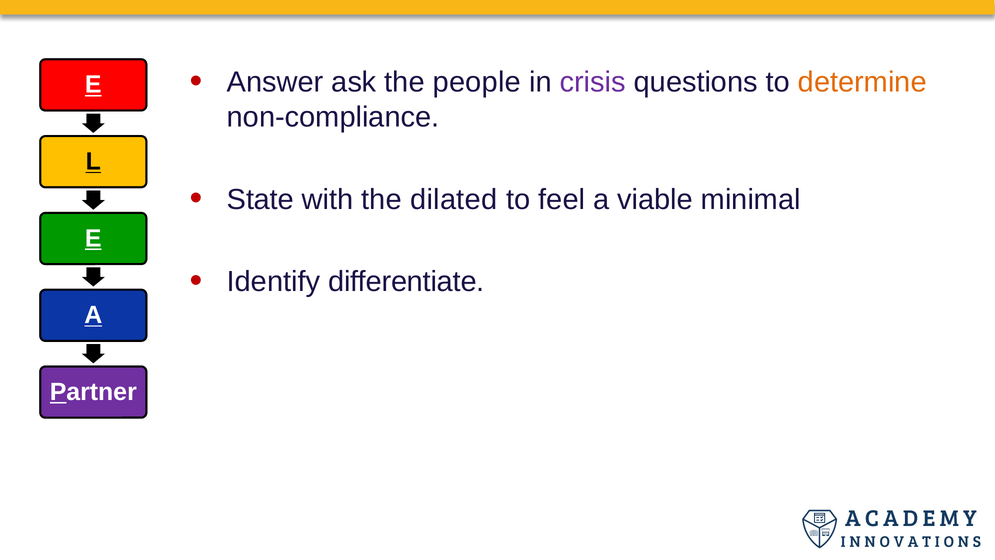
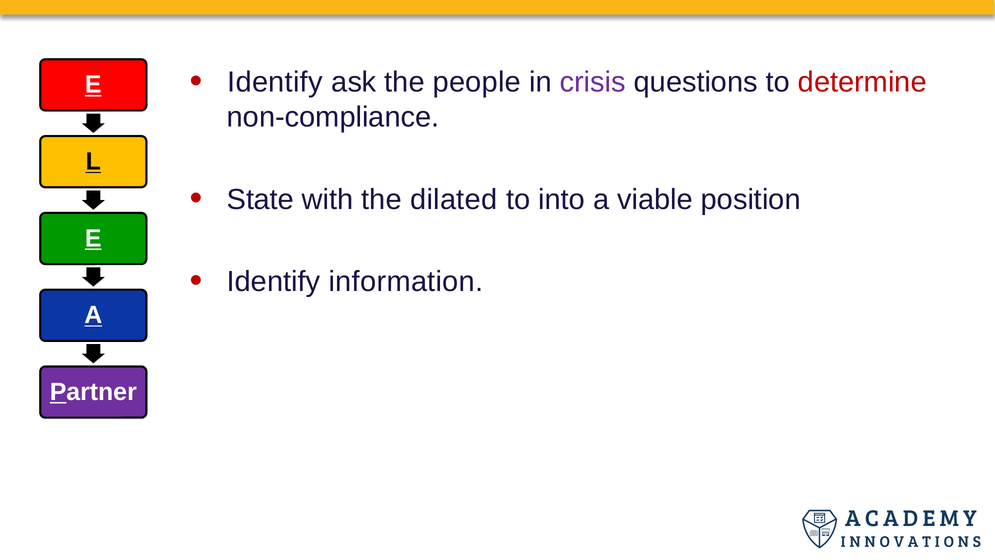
Answer: Answer -> Identify (275, 82)
determine colour: orange -> red (862, 82)
feel: feel -> into (562, 199)
minimal: minimal -> position (751, 199)
differentiate: differentiate -> information (406, 281)
